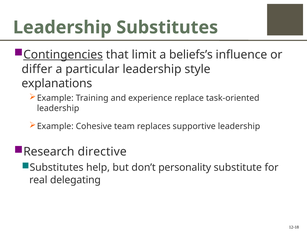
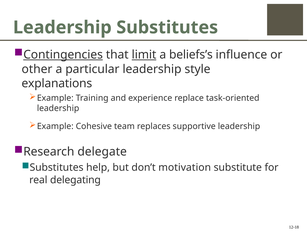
limit underline: none -> present (144, 55)
differ: differ -> other (37, 69)
directive: directive -> delegate (102, 151)
personality: personality -> motivation (185, 167)
